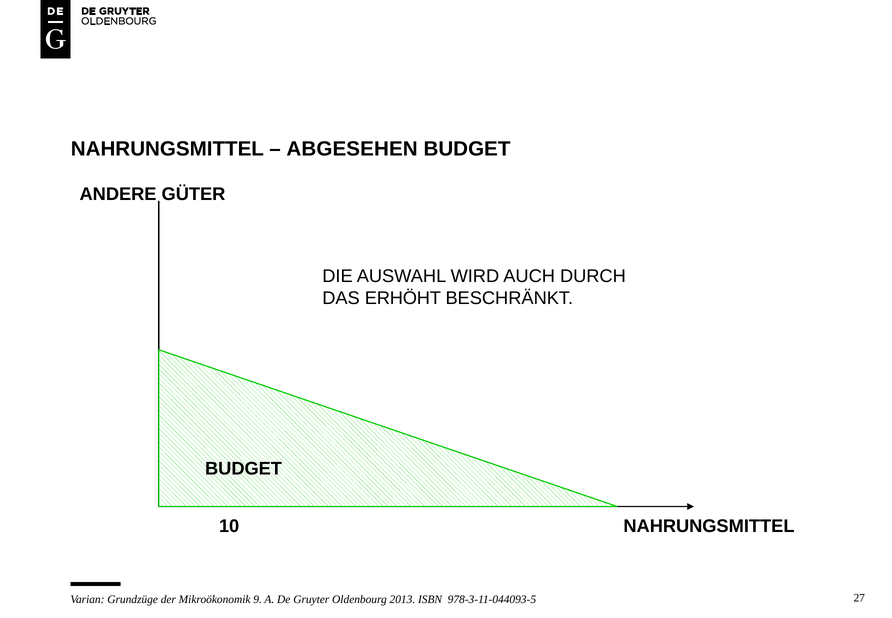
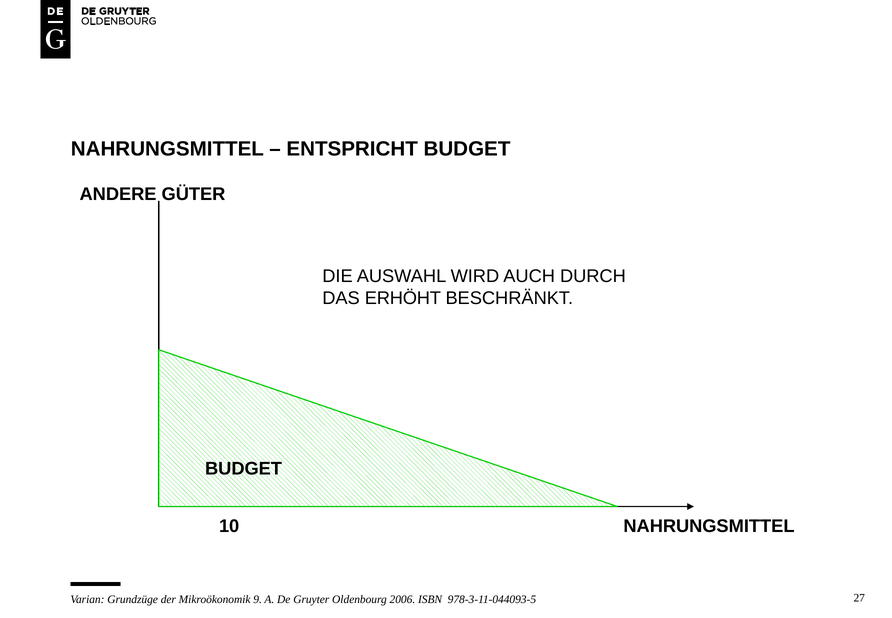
ABGESEHEN: ABGESEHEN -> ENTSPRICHT (352, 149)
2013: 2013 -> 2006 (402, 599)
